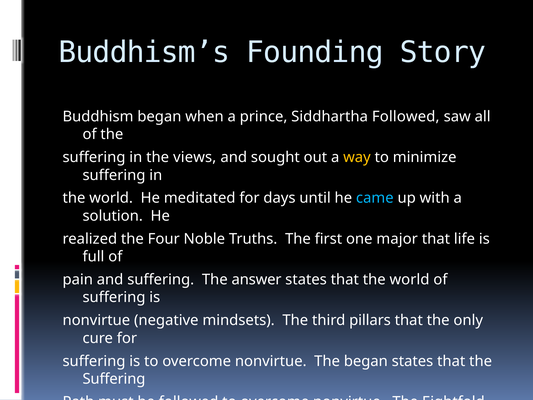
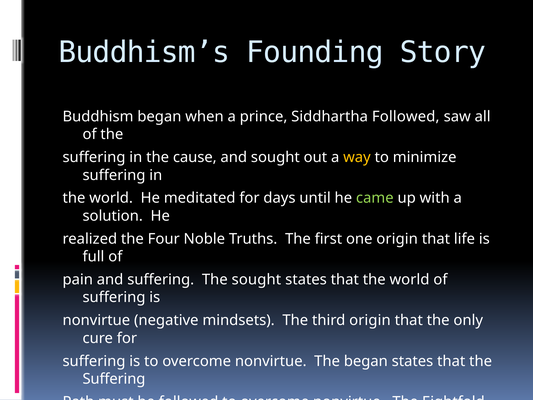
the views: views -> cause (195, 157)
came colour: light blue -> light green (375, 198)
one major: major -> origin (397, 239)
The answer: answer -> sought (256, 279)
third pillars: pillars -> origin (370, 320)
